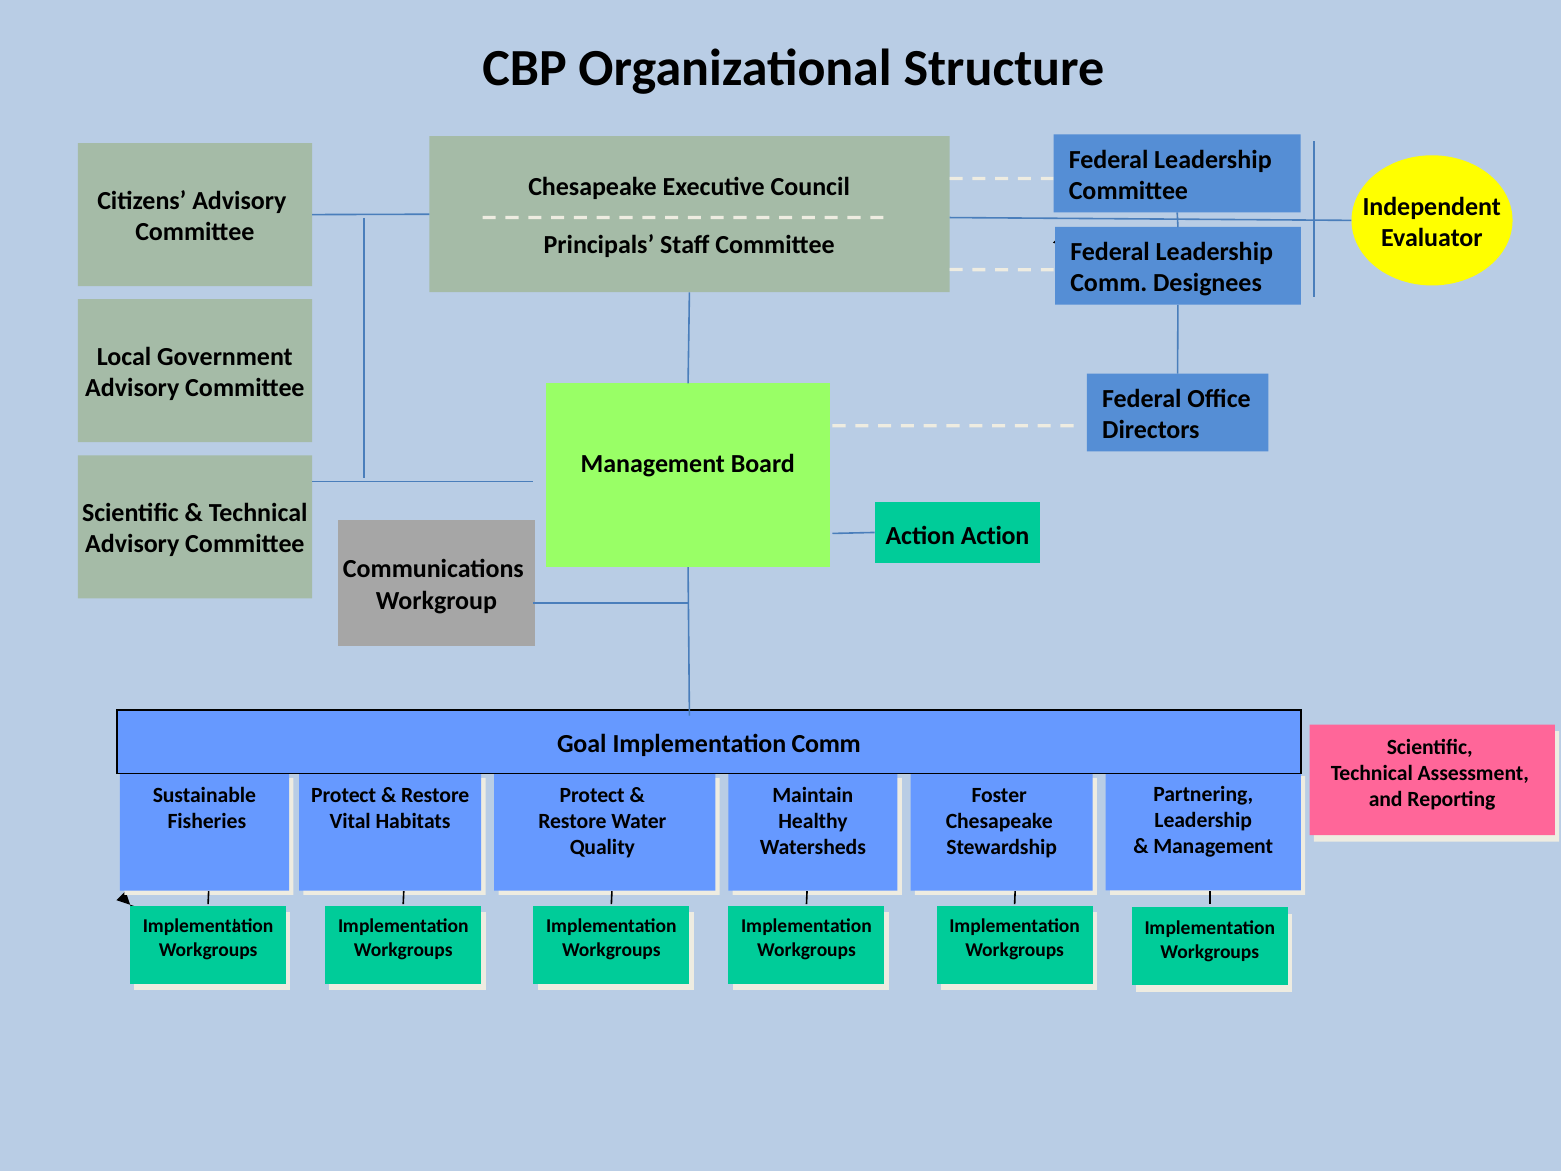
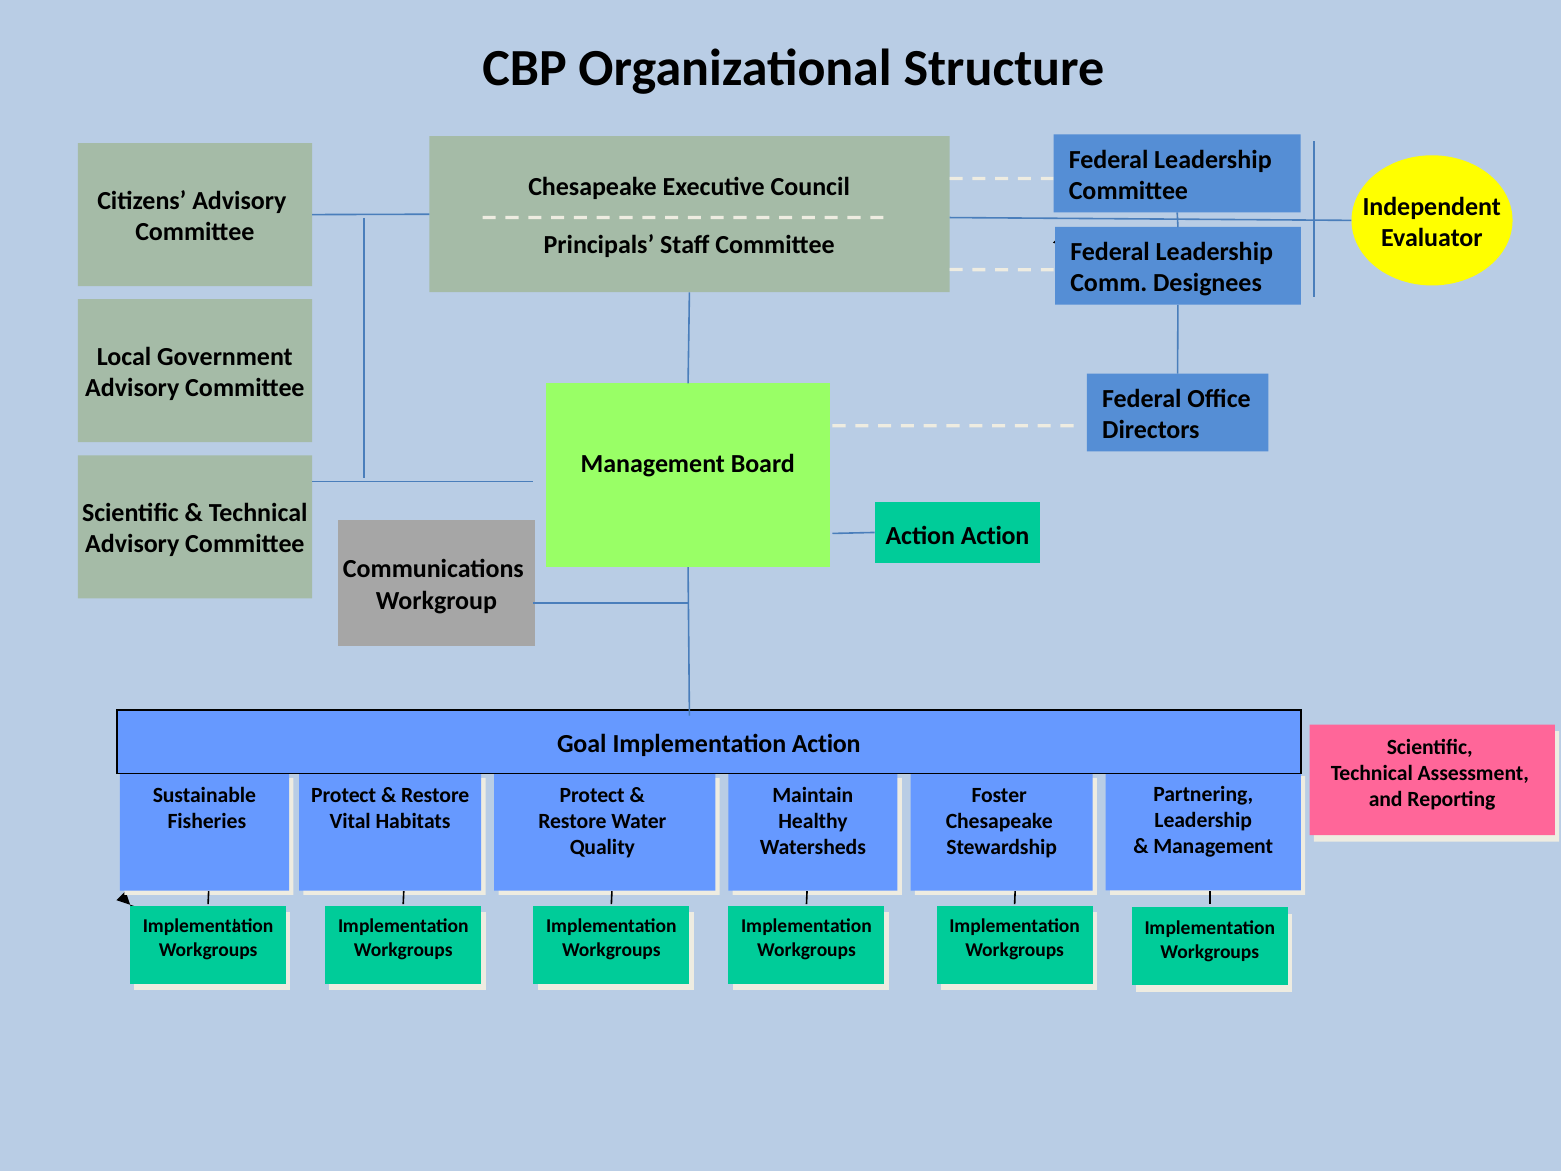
Implementation Comm: Comm -> Action (826, 743)
